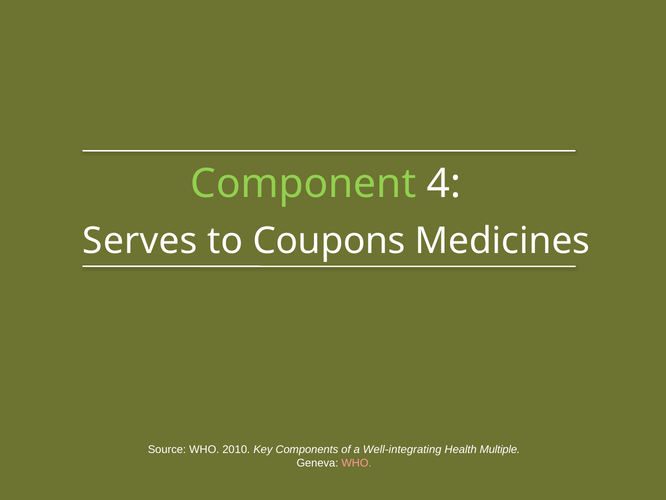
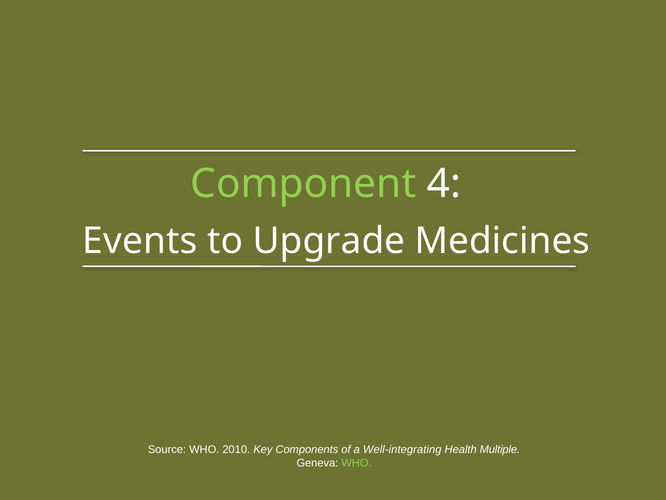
Serves: Serves -> Events (140, 241)
Coupons: Coupons -> Upgrade (329, 241)
WHO colour: pink -> light green (356, 462)
